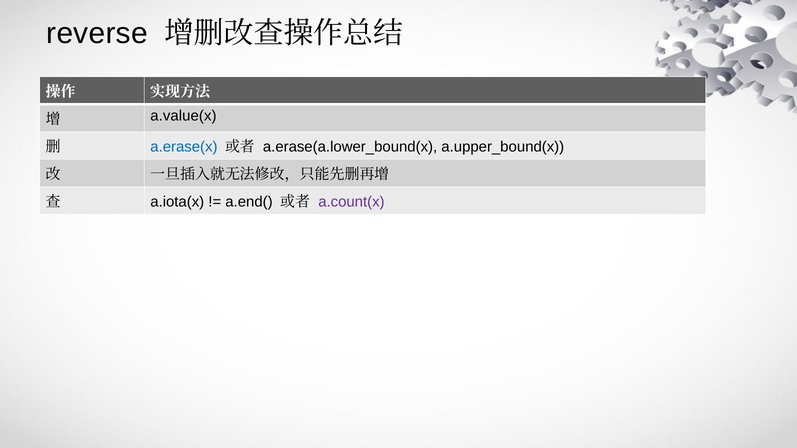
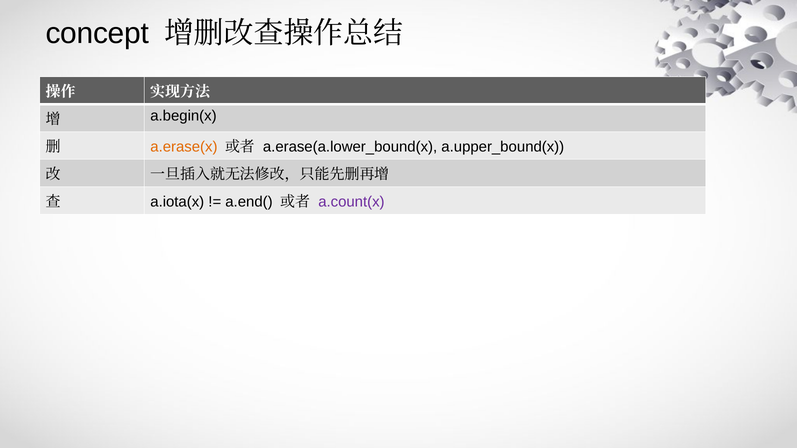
reverse: reverse -> concept (97, 34)
a.value(x: a.value(x -> a.begin(x (183, 116)
a.erase(x colour: blue -> orange (184, 147)
